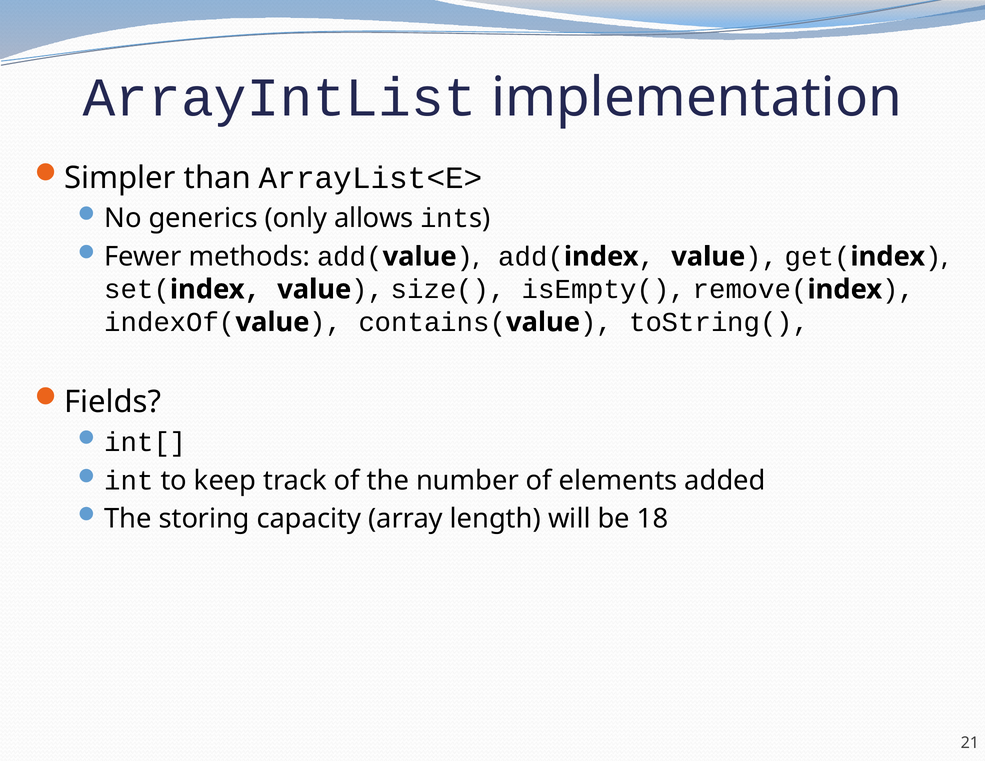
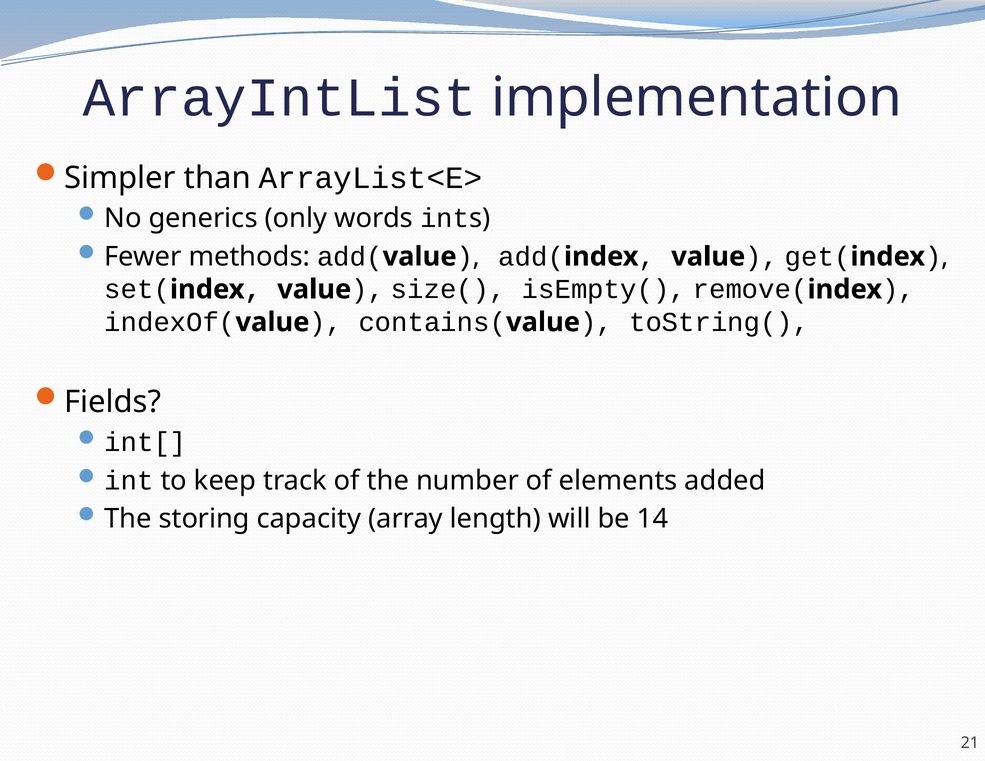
allows: allows -> words (374, 218)
18: 18 -> 14 (653, 519)
